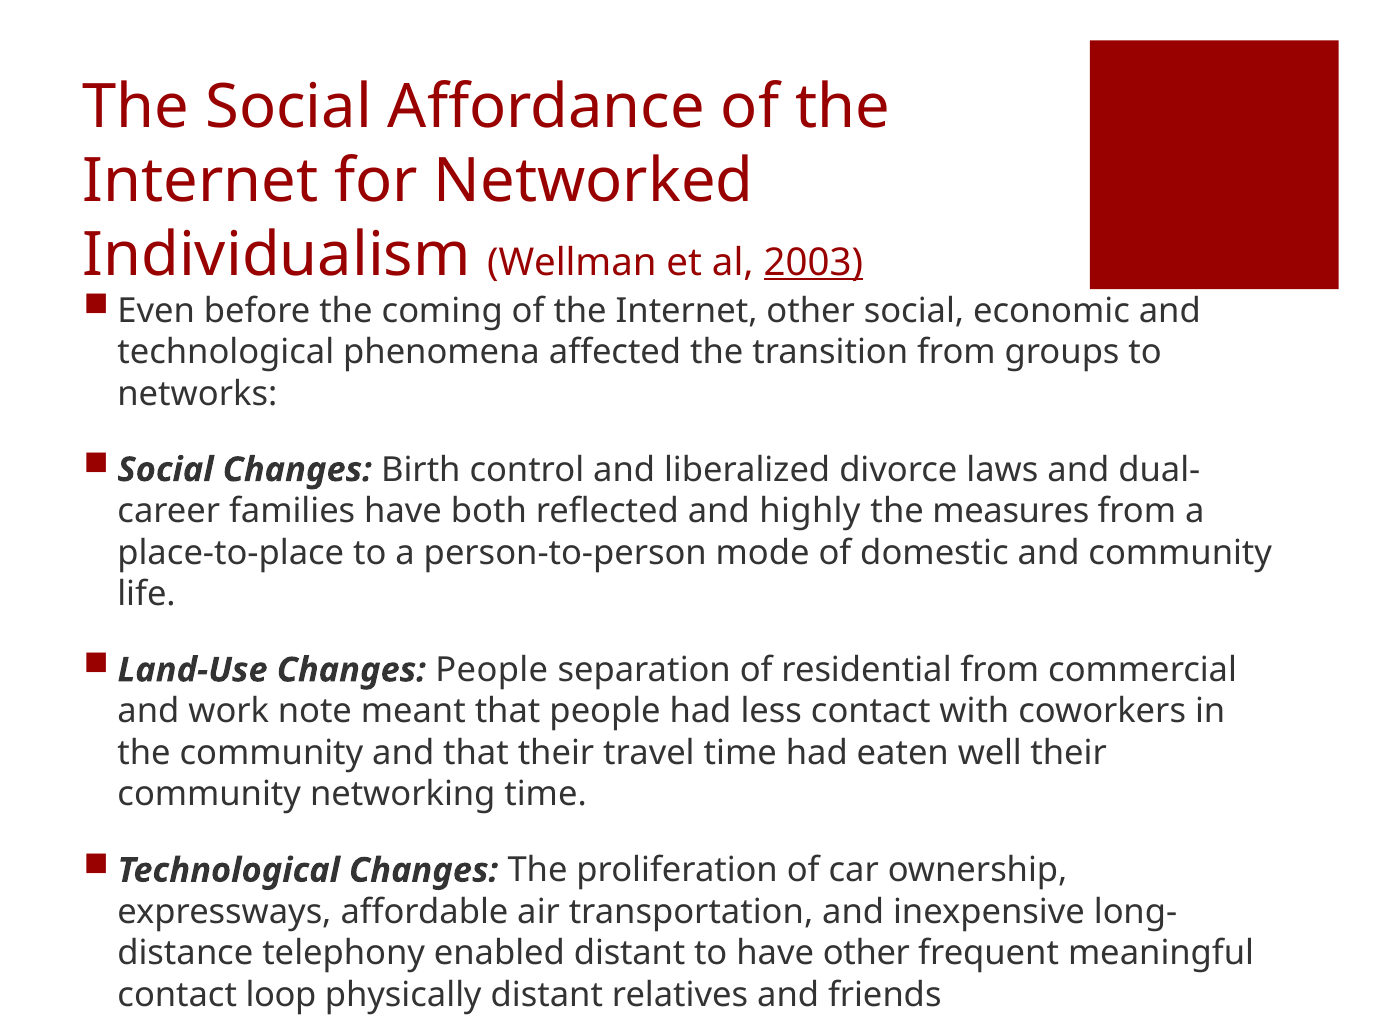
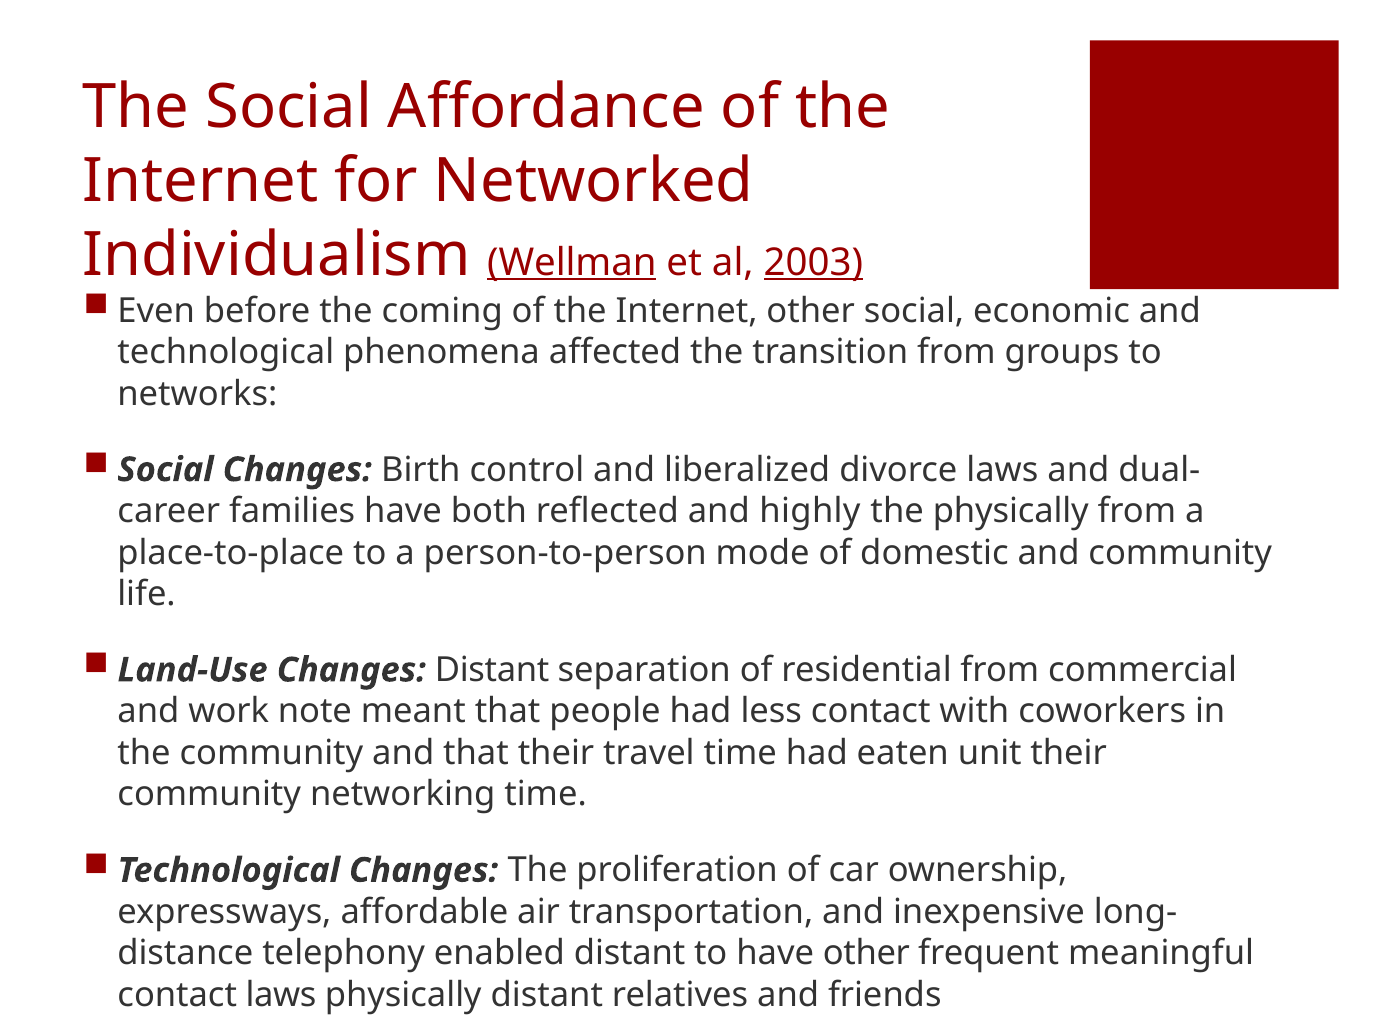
Wellman underline: none -> present (572, 263)
the measures: measures -> physically (1011, 511)
Changes People: People -> Distant (492, 670)
well: well -> unit (990, 753)
contact loop: loop -> laws (281, 995)
